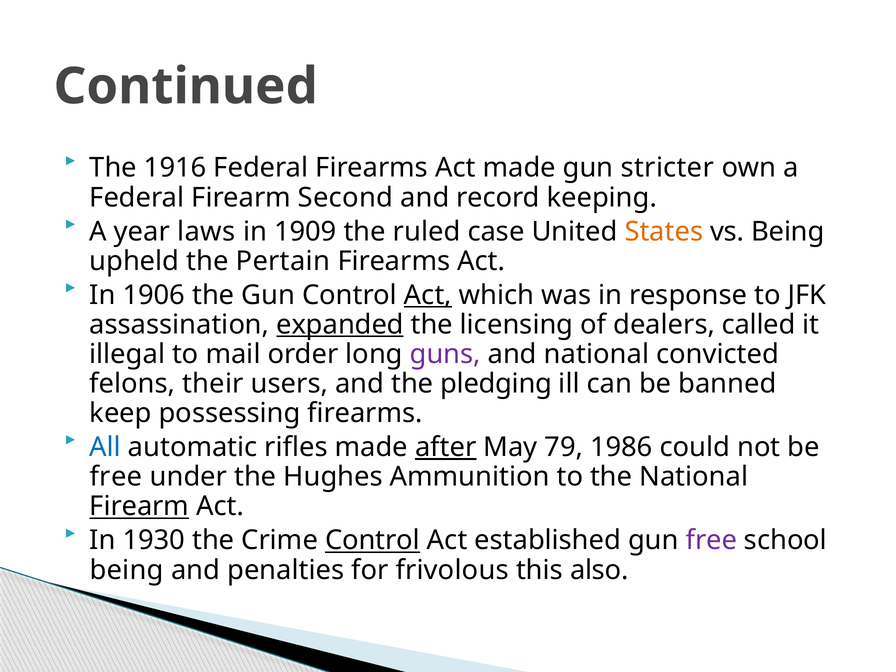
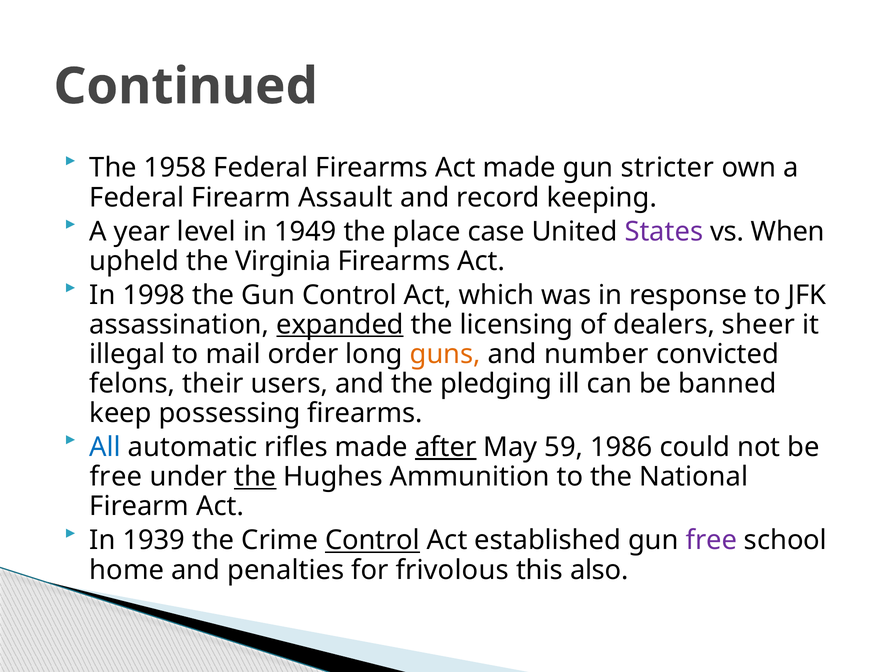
1916: 1916 -> 1958 (175, 168)
Second: Second -> Assault (345, 197)
laws: laws -> level (206, 231)
1909: 1909 -> 1949 (305, 231)
ruled: ruled -> place (427, 231)
States colour: orange -> purple (664, 231)
vs Being: Being -> When (788, 231)
Pertain: Pertain -> Virginia (283, 261)
1906: 1906 -> 1998 (154, 295)
Act underline: present -> none (428, 295)
called: called -> sheer (758, 325)
guns colour: purple -> orange (445, 354)
and national: national -> number (596, 354)
79: 79 -> 59 (564, 447)
the underline: none -> present (255, 477)
Firearm underline: present -> none (139, 506)
1930: 1930 -> 1939 (154, 540)
being: being -> home (127, 570)
